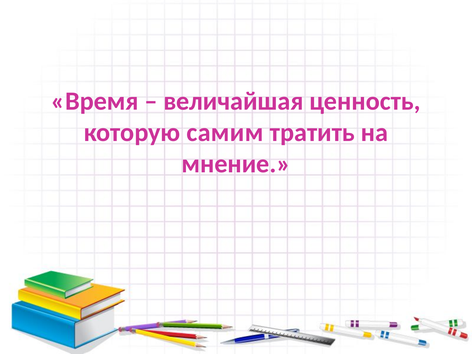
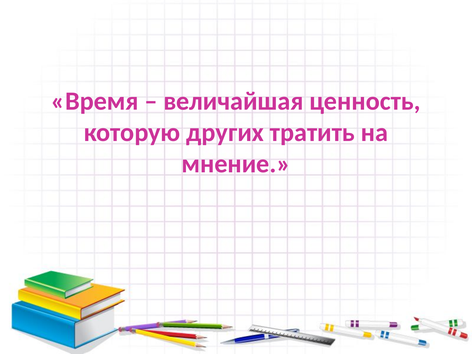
самим: самим -> других (225, 132)
